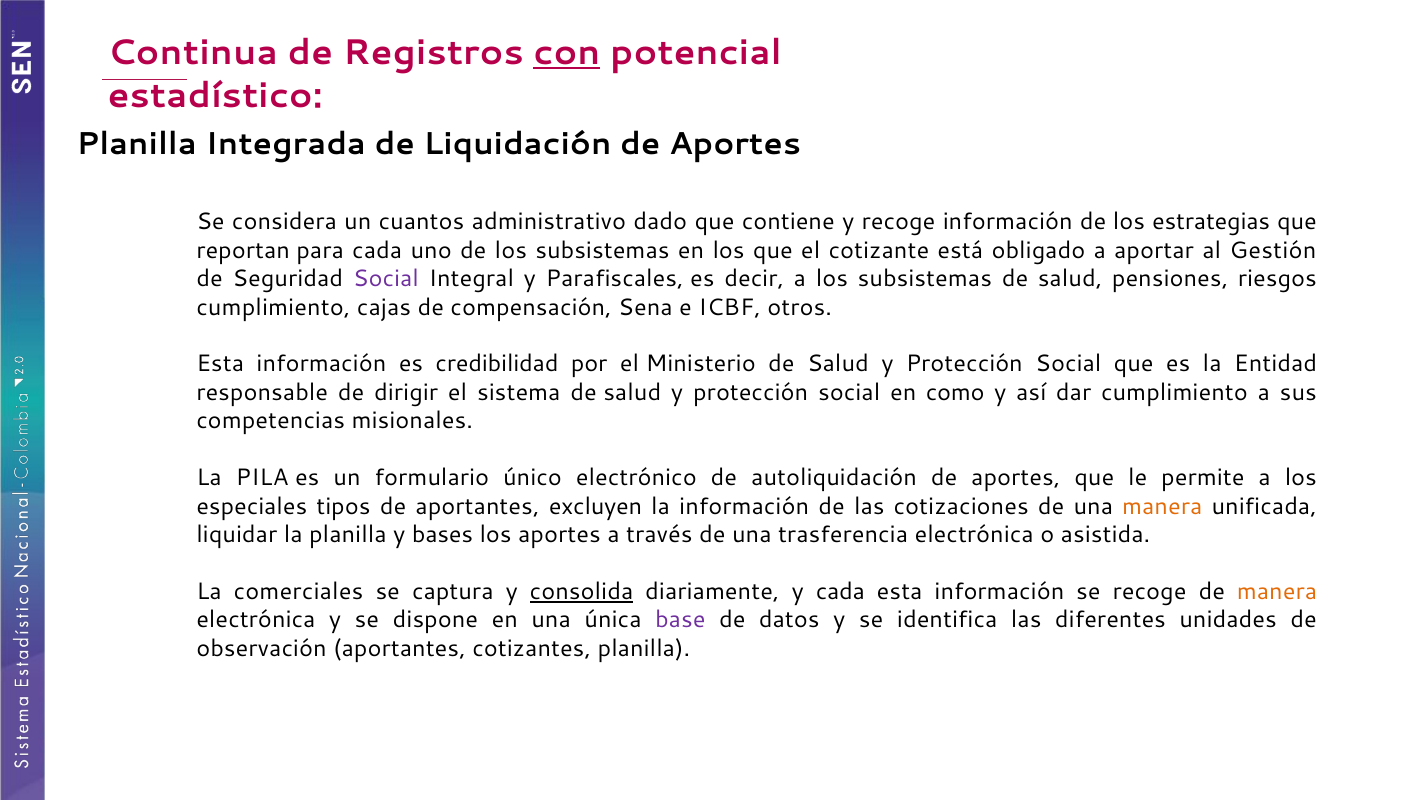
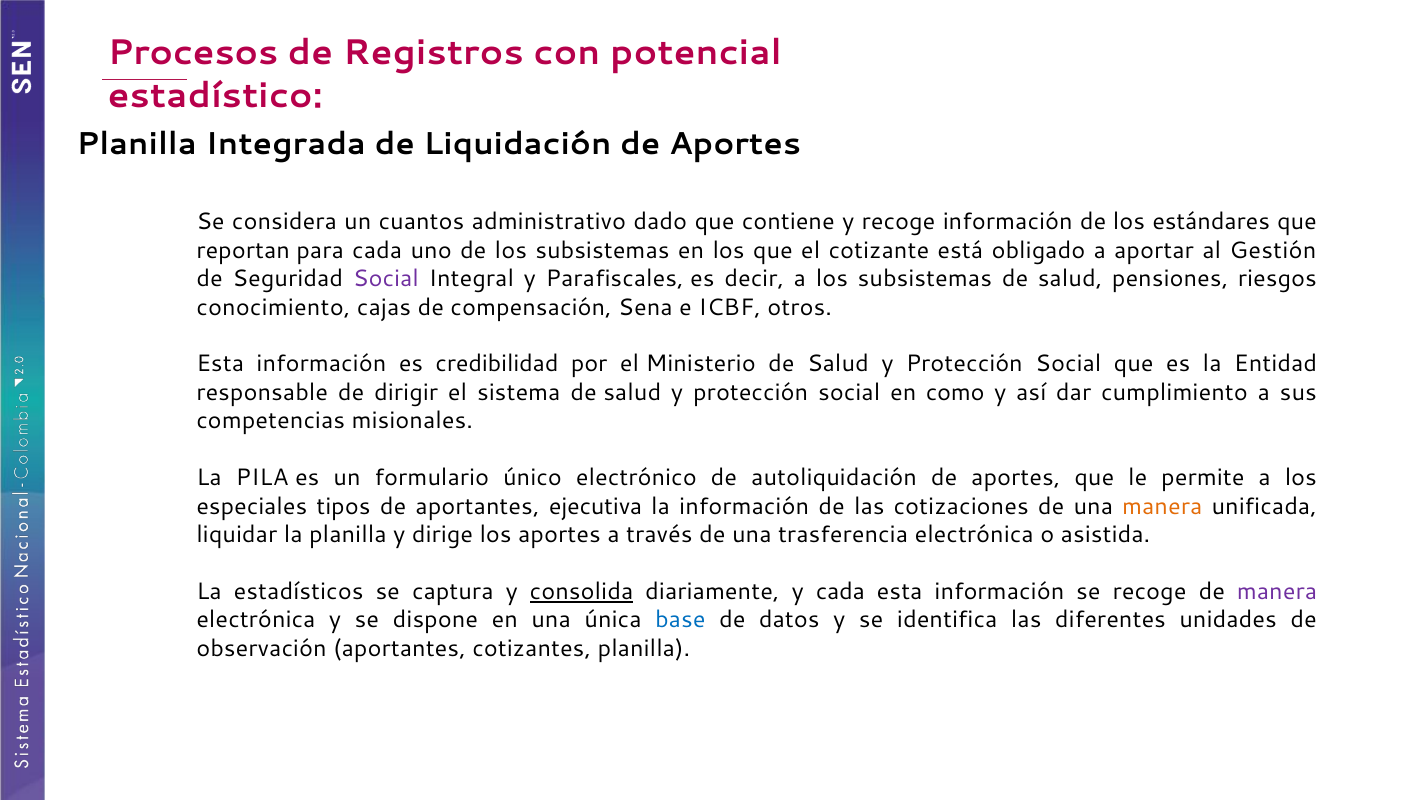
Continua: Continua -> Procesos (193, 53)
con underline: present -> none (567, 53)
estrategias: estrategias -> estándares (1211, 222)
cumplimiento: cumplimiento -> conocimiento (273, 307)
excluyen: excluyen -> ejecutiva (596, 506)
bases: bases -> dirige (442, 535)
comerciales: comerciales -> estadísticos (299, 592)
manera colour: orange -> purple (1277, 592)
base colour: purple -> blue (680, 620)
